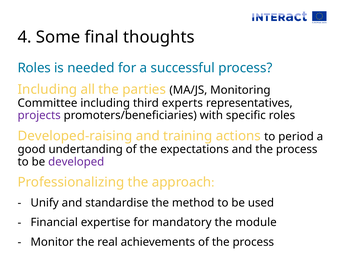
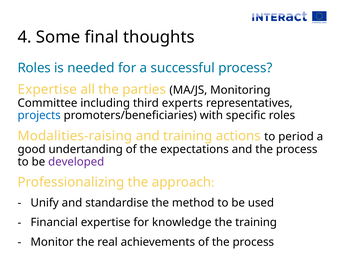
Including: Including -> Expertise (47, 90)
projects colour: purple -> blue (39, 115)
Developed-raising: Developed-raising -> Modalities-raising (75, 136)
mandatory: mandatory -> knowledge (182, 222)
the module: module -> training (256, 222)
